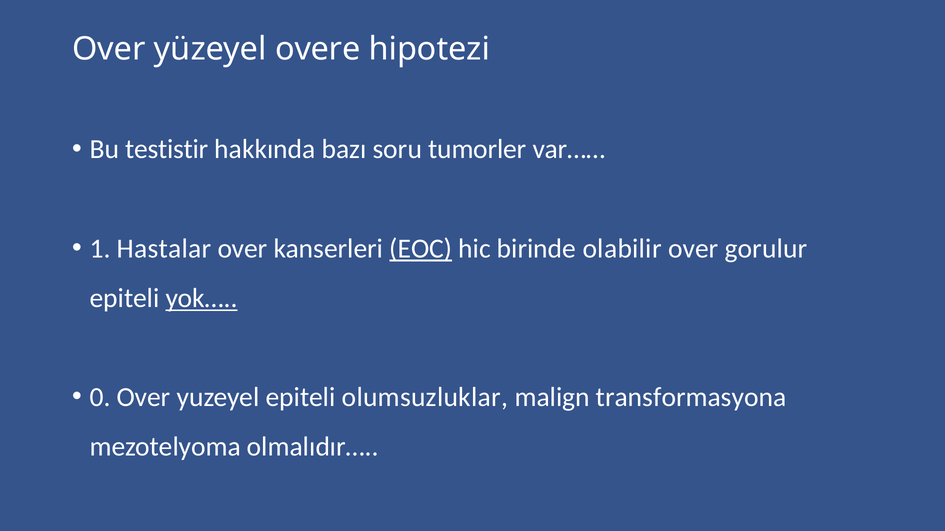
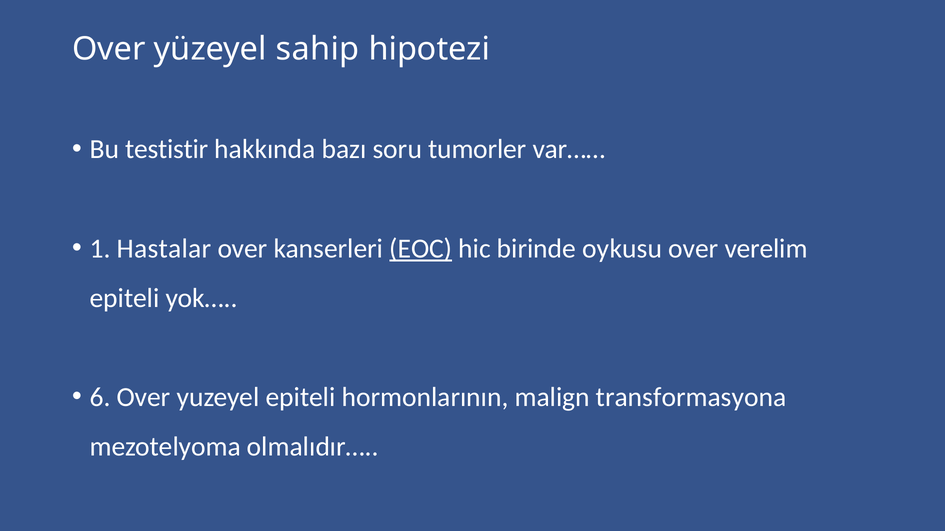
overe: overe -> sahip (318, 49)
olabilir: olabilir -> oykusu (622, 249)
gorulur: gorulur -> verelim (766, 249)
yok… underline: present -> none (202, 299)
0: 0 -> 6 (100, 398)
olumsuzluklar: olumsuzluklar -> hormonlarının (425, 398)
